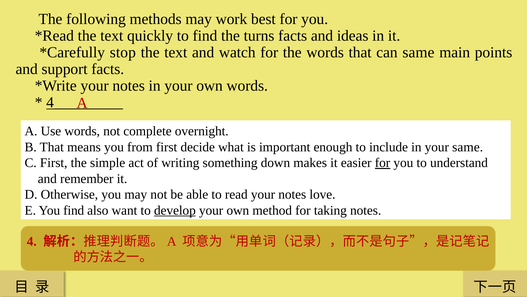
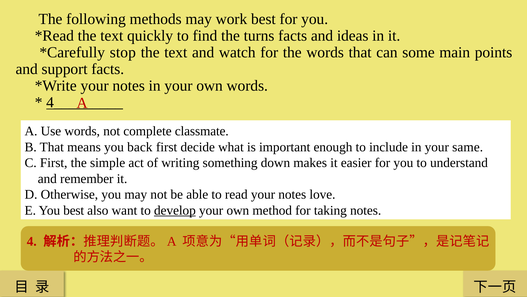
can same: same -> some (418, 52)
overnight: overnight -> classmate (202, 131)
from: from -> back (140, 147)
for underline: present -> none (383, 163)
You find: find -> best (74, 210)
